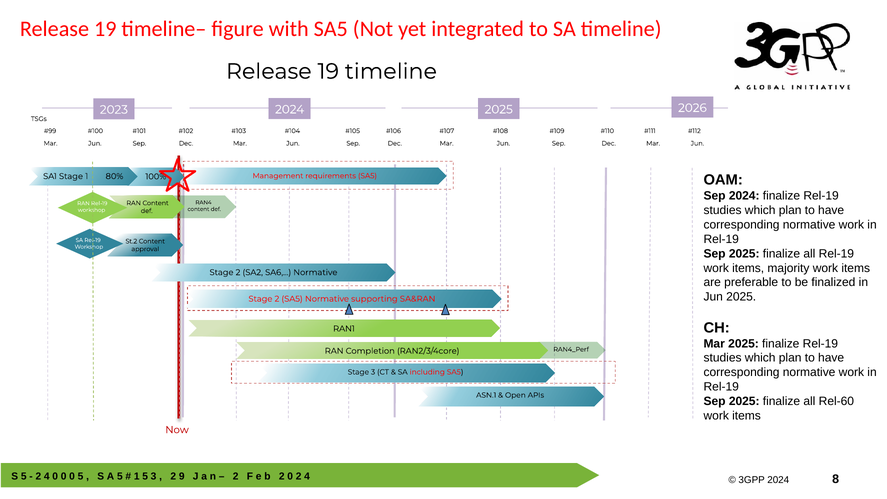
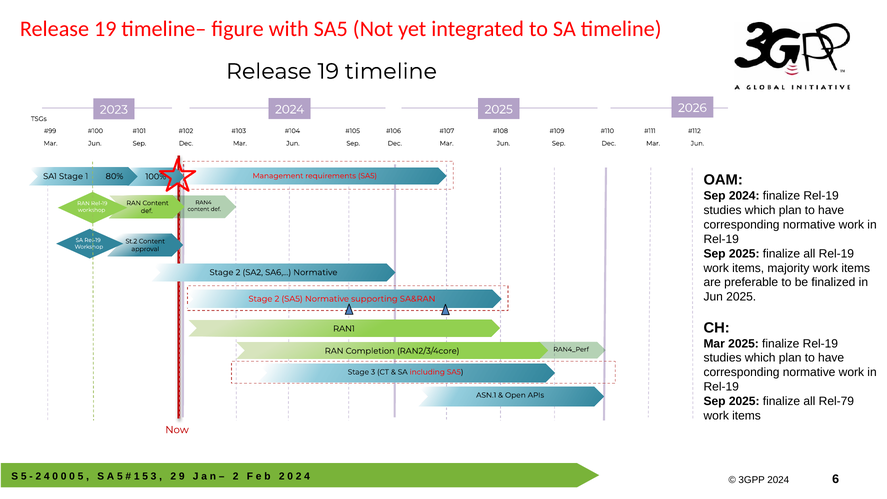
Rel-60: Rel-60 -> Rel-79 (836, 401)
8: 8 -> 6 (836, 479)
